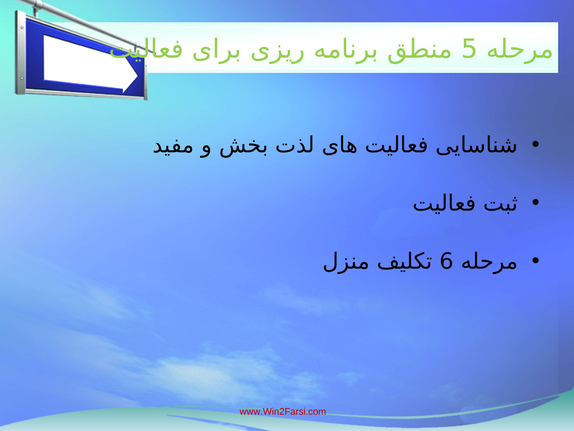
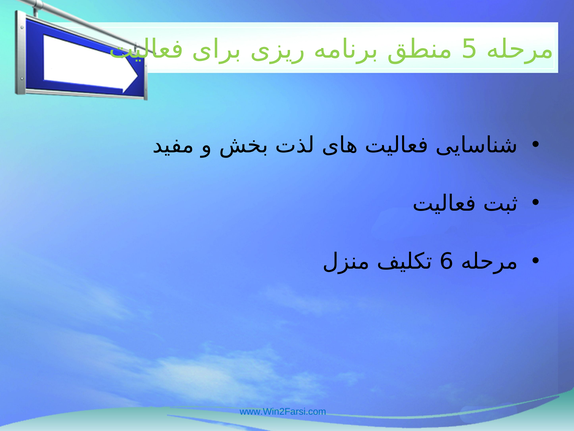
www.Win2Farsi.com colour: red -> blue (283, 411)
